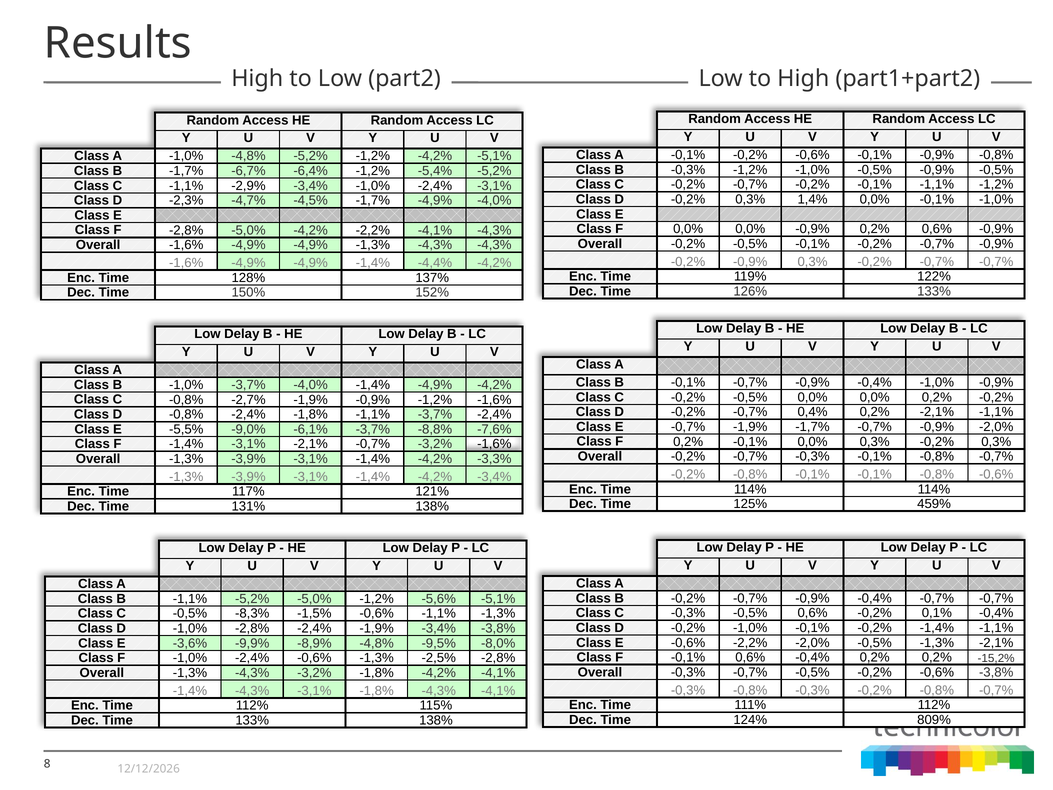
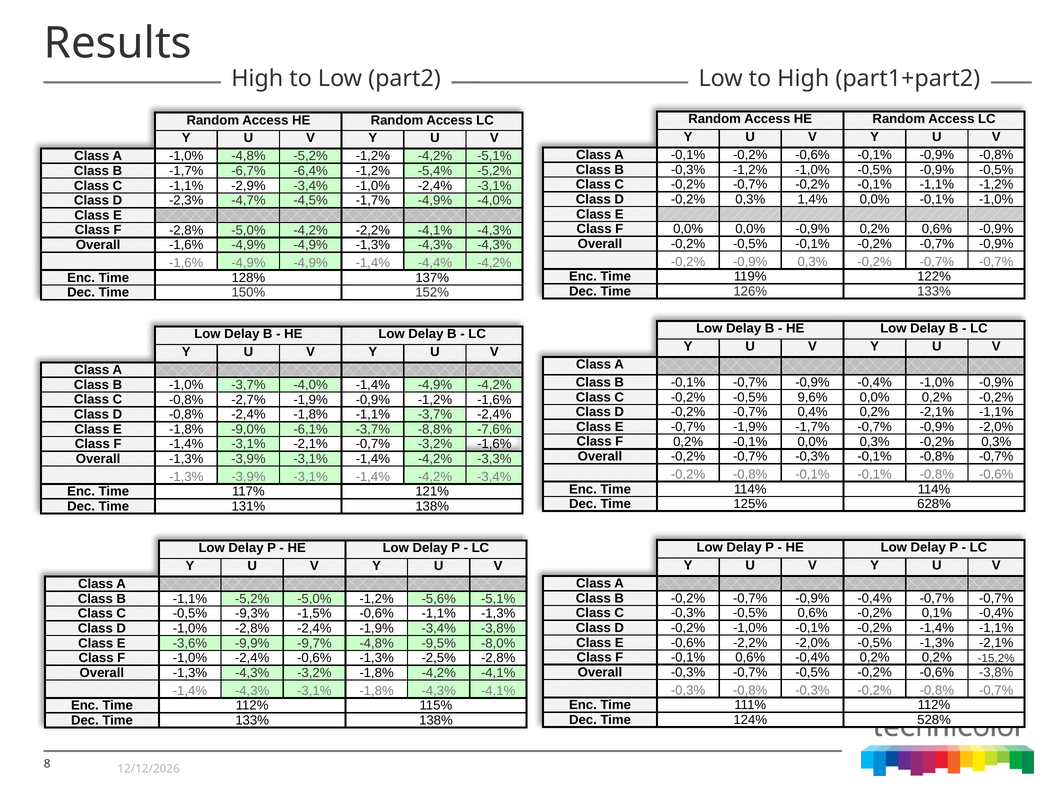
-0,5% 0,0%: 0,0% -> 9,6% (812, 397)
E -5,5%: -5,5% -> -1,8% (186, 429)
459%: 459% -> 628% (934, 504)
-8,3%: -8,3% -> -9,3% (252, 613)
-8,9%: -8,9% -> -9,7% (314, 643)
809%: 809% -> 528% (934, 720)
